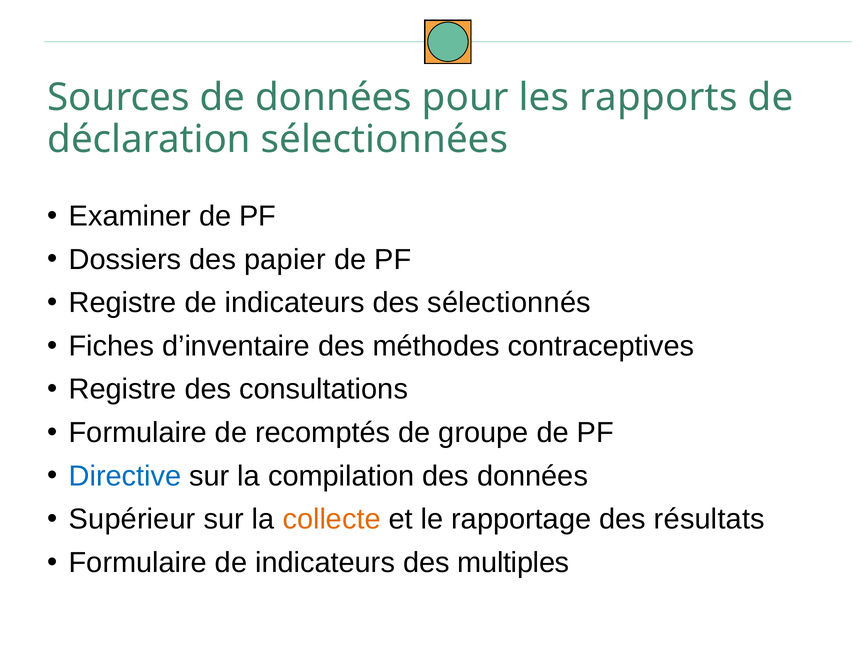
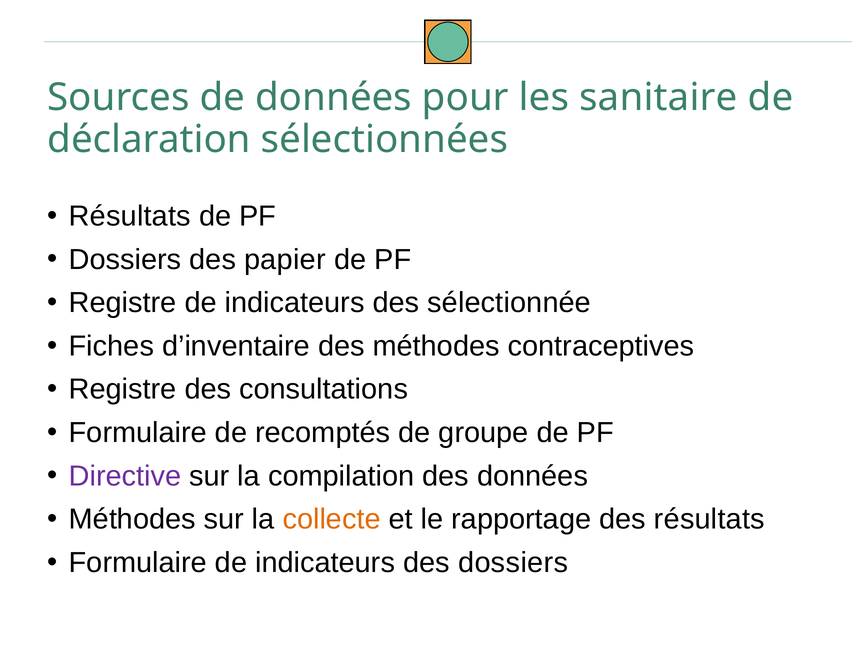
rapports: rapports -> sanitaire (658, 98)
Examiner: Examiner -> Résultats (130, 216)
sélectionnés: sélectionnés -> sélectionnée (509, 303)
Directive colour: blue -> purple (125, 476)
Supérieur: Supérieur -> Méthodes (132, 519)
des multiples: multiples -> dossiers (513, 563)
